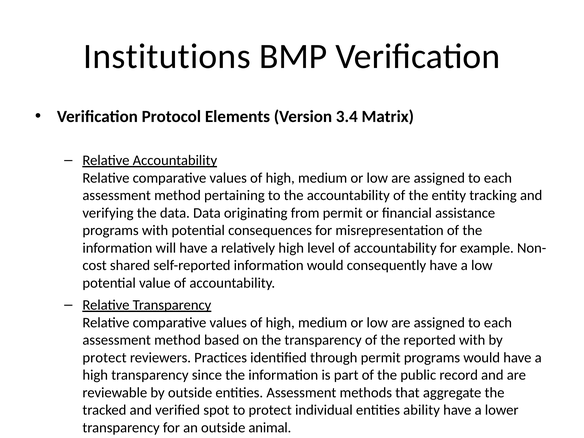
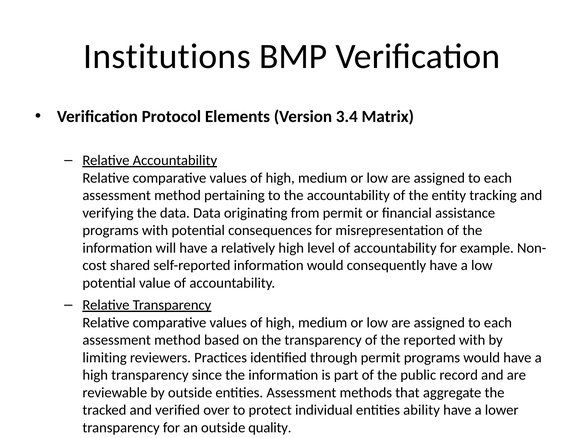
protect: protect -> limiting (105, 358)
spot: spot -> over (216, 410)
animal: animal -> quality (270, 428)
